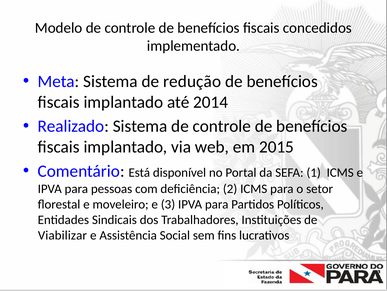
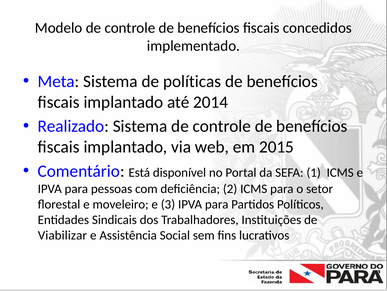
redução: redução -> políticas (192, 81)
